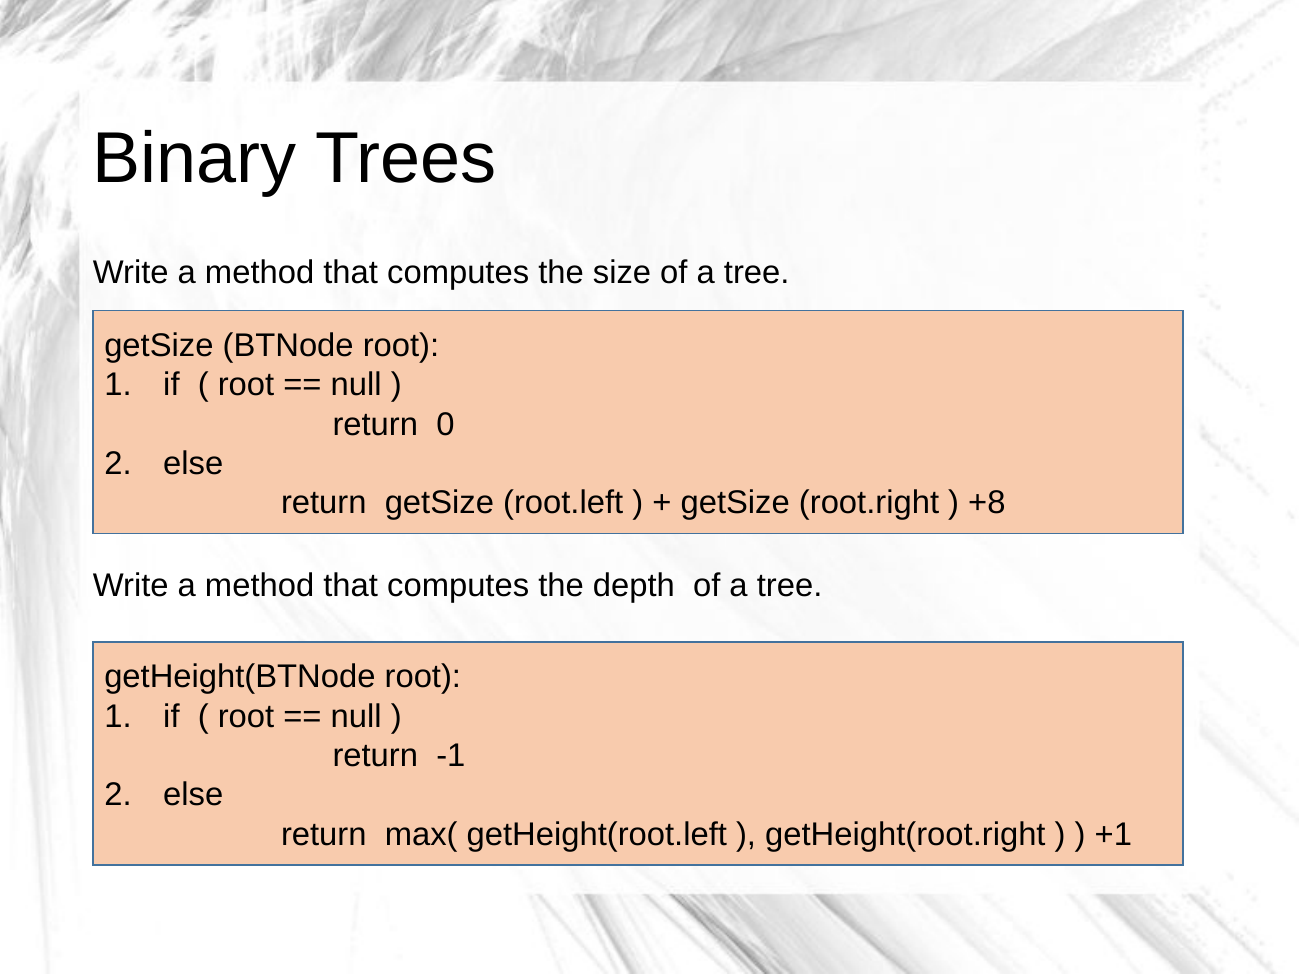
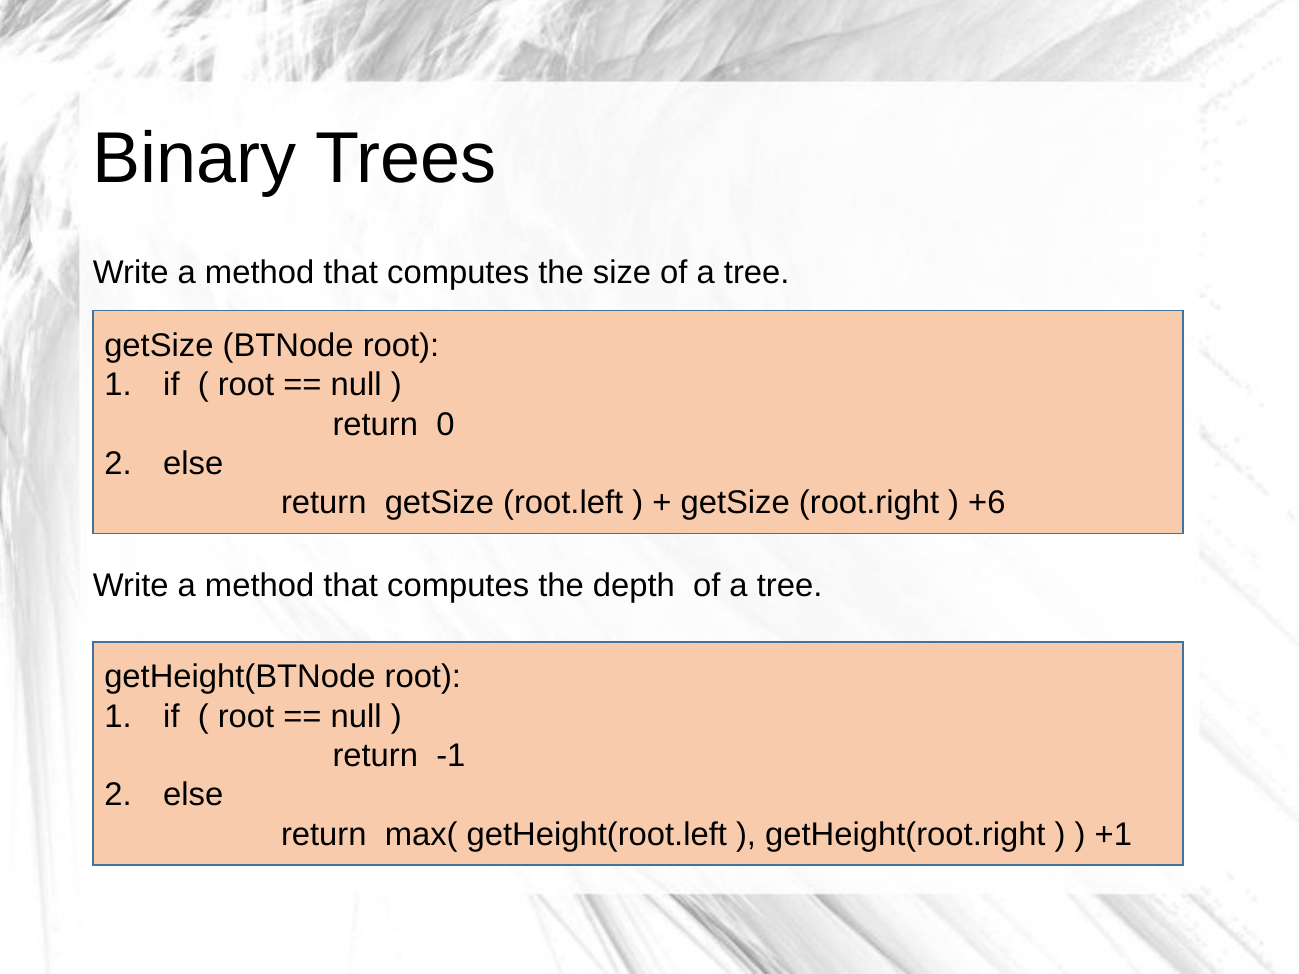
+8: +8 -> +6 (987, 503)
